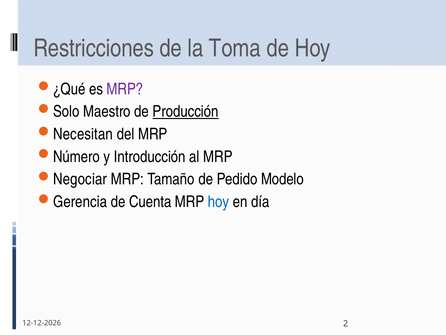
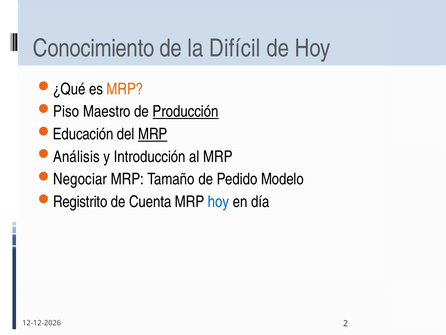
Restricciones: Restricciones -> Conocimiento (94, 48)
Toma: Toma -> Difícil (235, 48)
MRP colour: purple -> orange (125, 89)
Solo: Solo -> Piso (66, 111)
Necesitan: Necesitan -> Educación (83, 134)
MRP underline: none -> present (153, 134)
Número: Número -> Análisis (76, 157)
Gerencia: Gerencia -> Registrito (80, 202)
